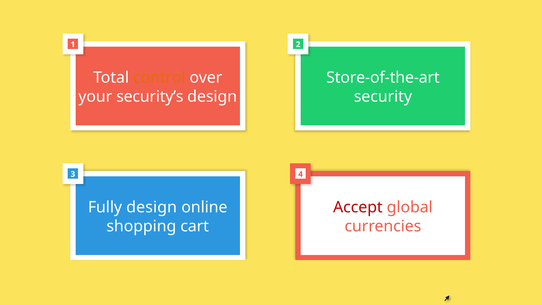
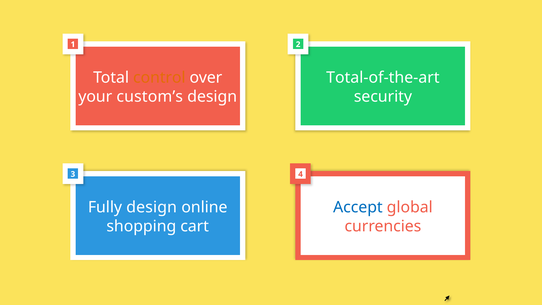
Store-of-the-art: Store-of-the-art -> Total-of-the-art (383, 77)
security’s: security’s -> custom’s (150, 96)
Accept colour: red -> blue (358, 207)
